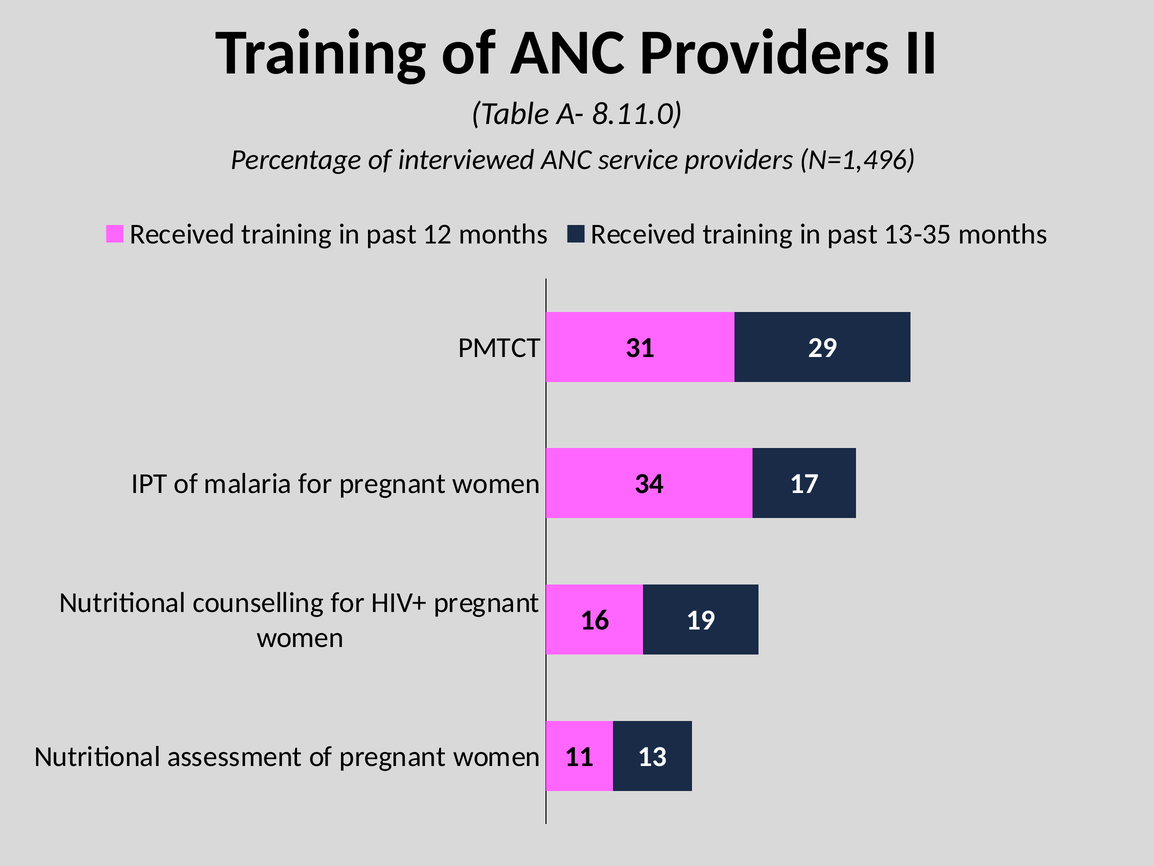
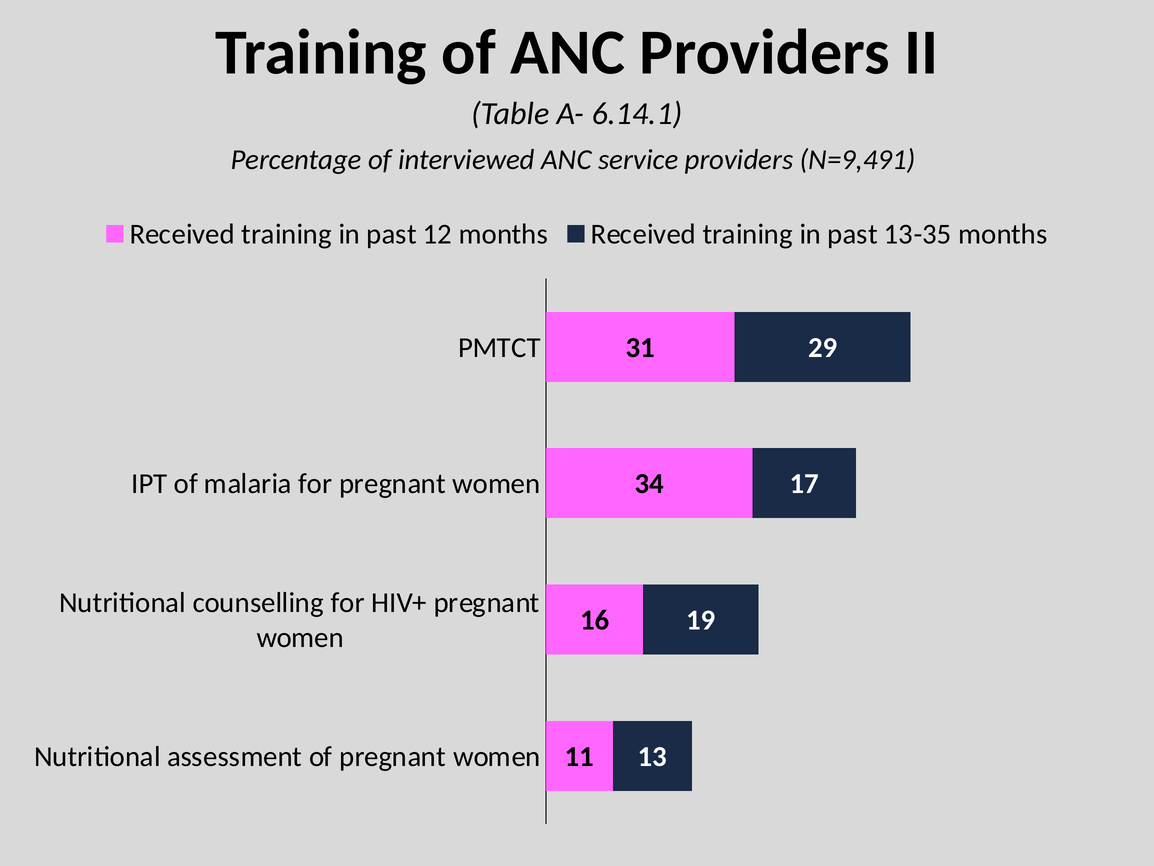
8.11.0: 8.11.0 -> 6.14.1 (637, 114)
N=1,496: N=1,496 -> N=9,491 (858, 160)
